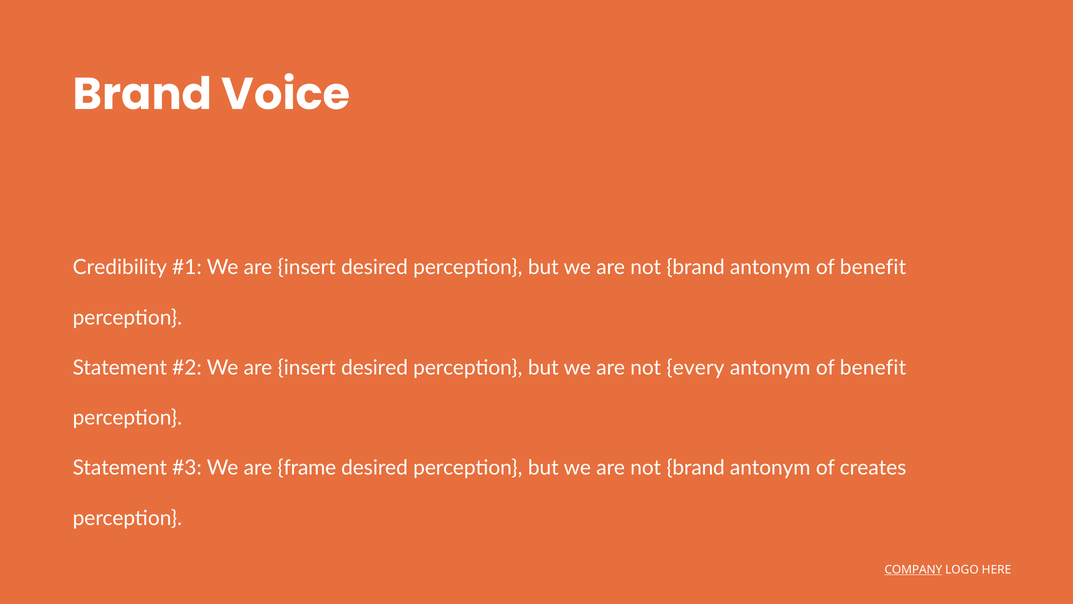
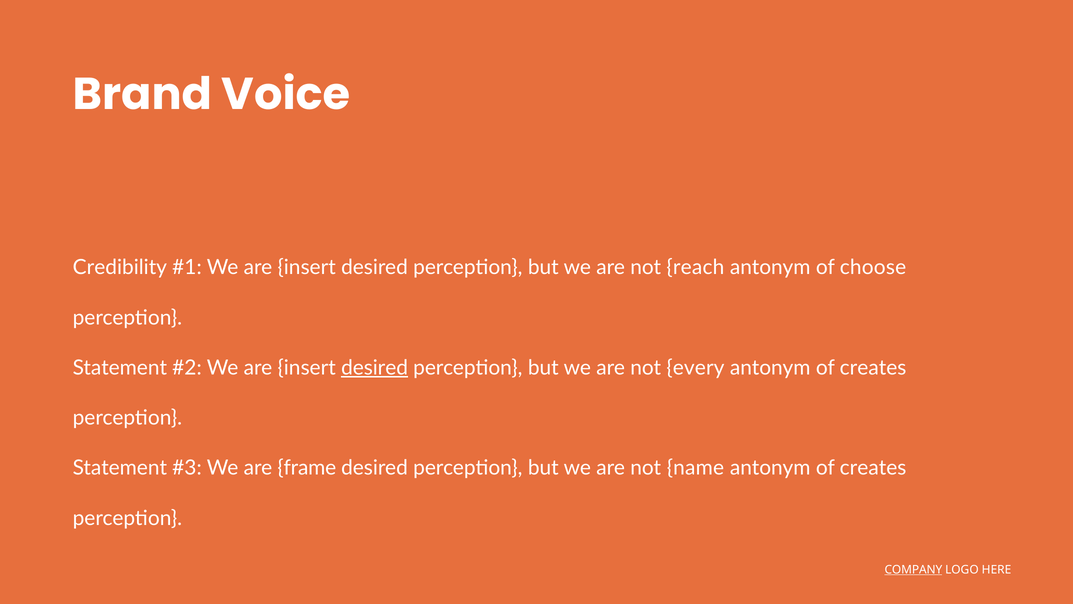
brand: brand -> reach (695, 267)
benefit: benefit -> choose (873, 267)
desired underline: none -> present (375, 368)
benefit: benefit -> creates (873, 368)
brand: brand -> name (695, 468)
